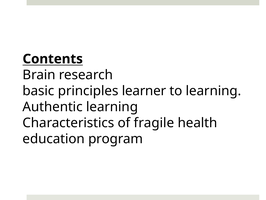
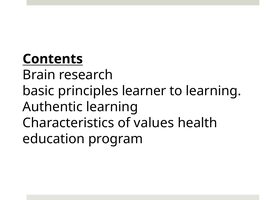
fragile: fragile -> values (154, 123)
